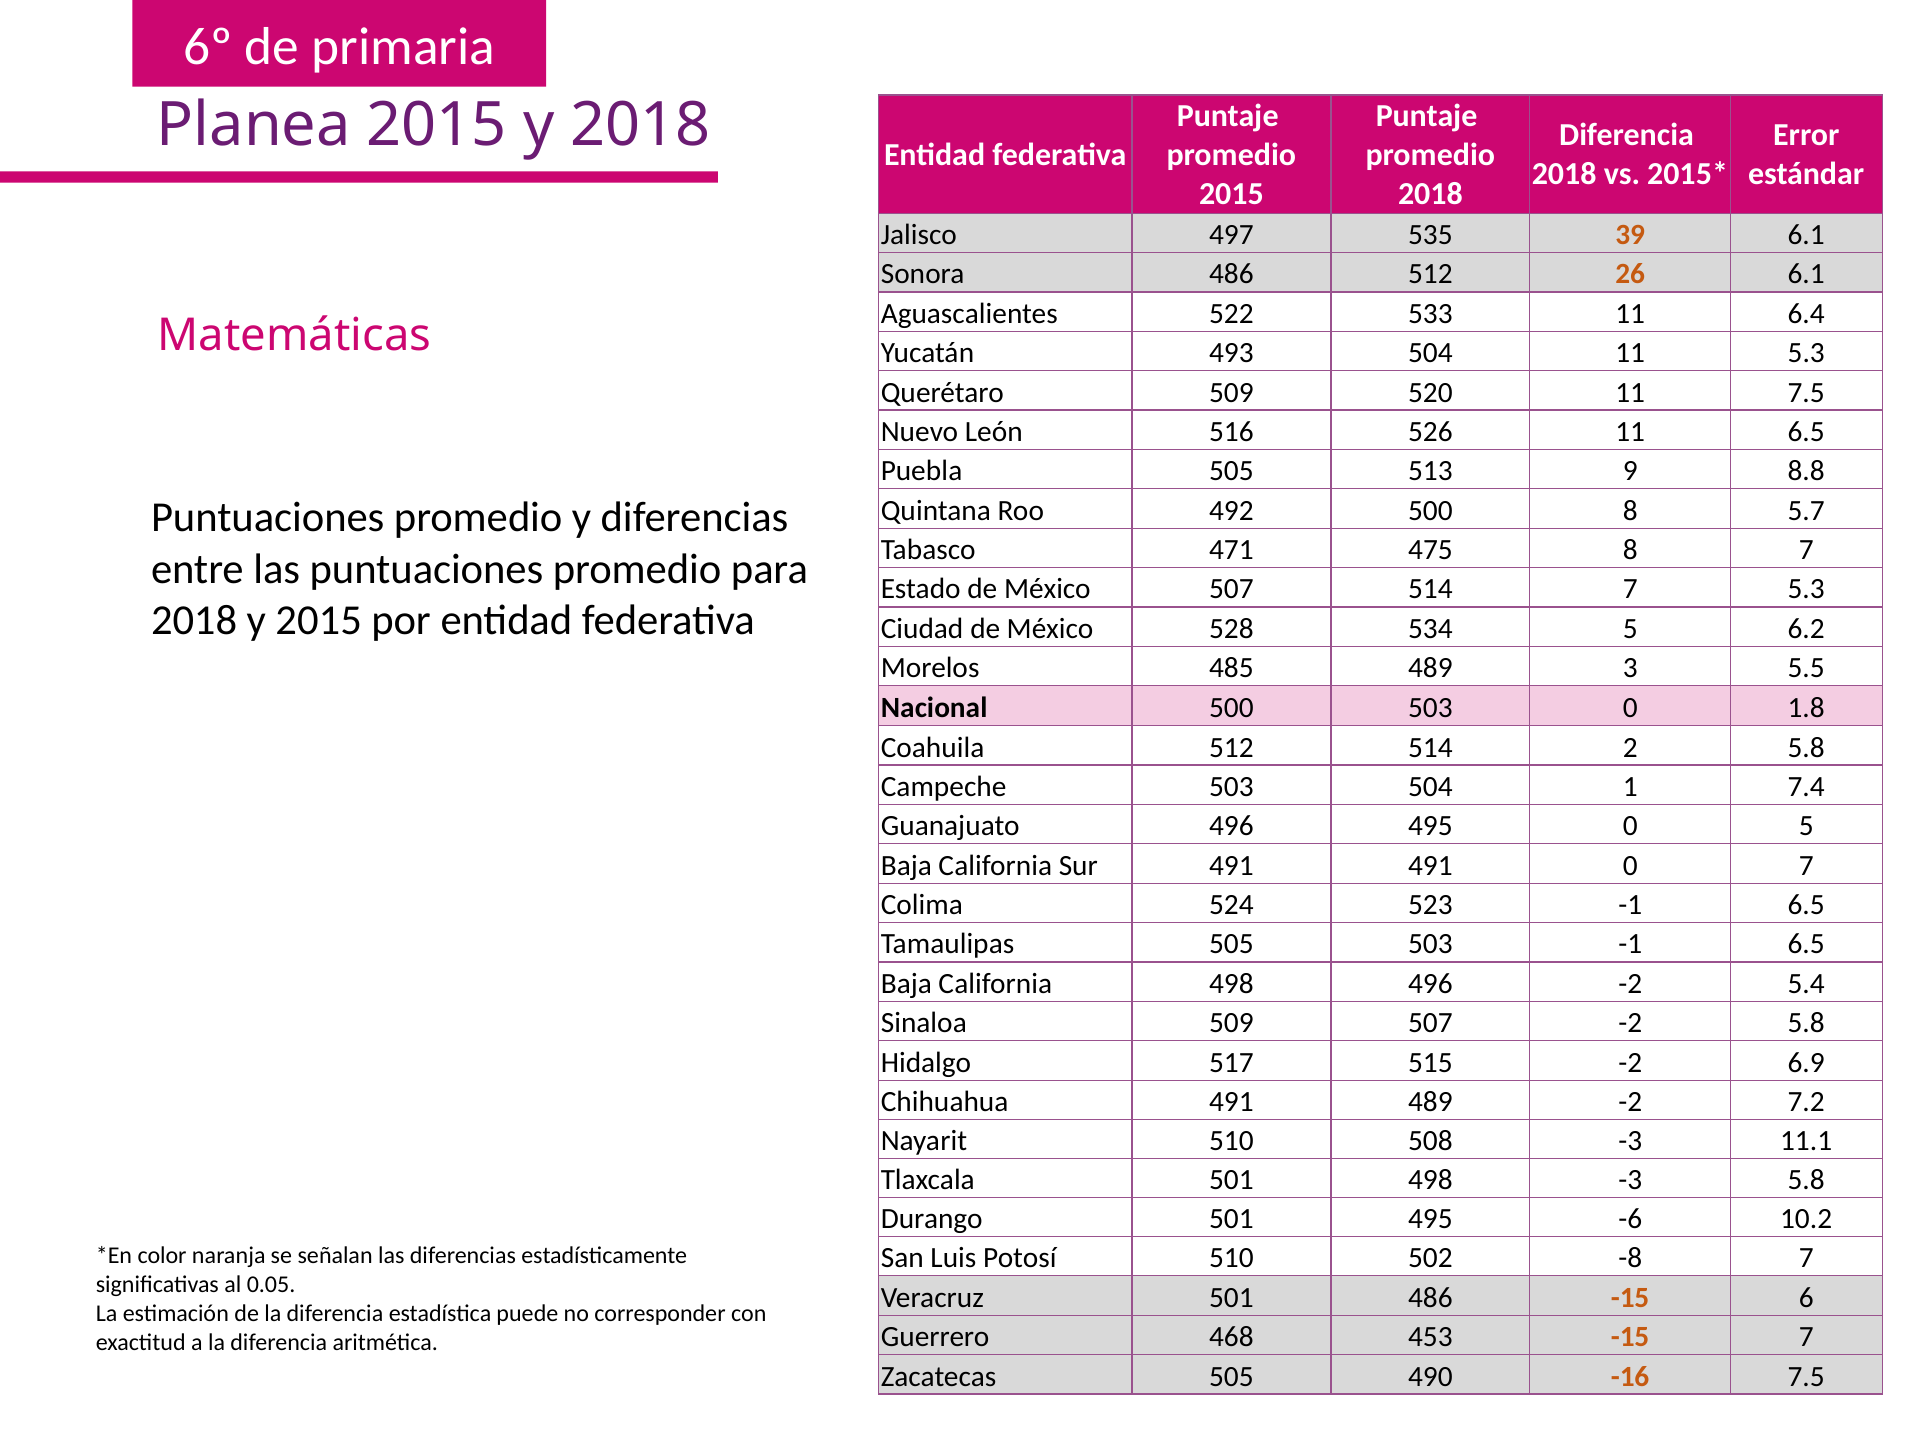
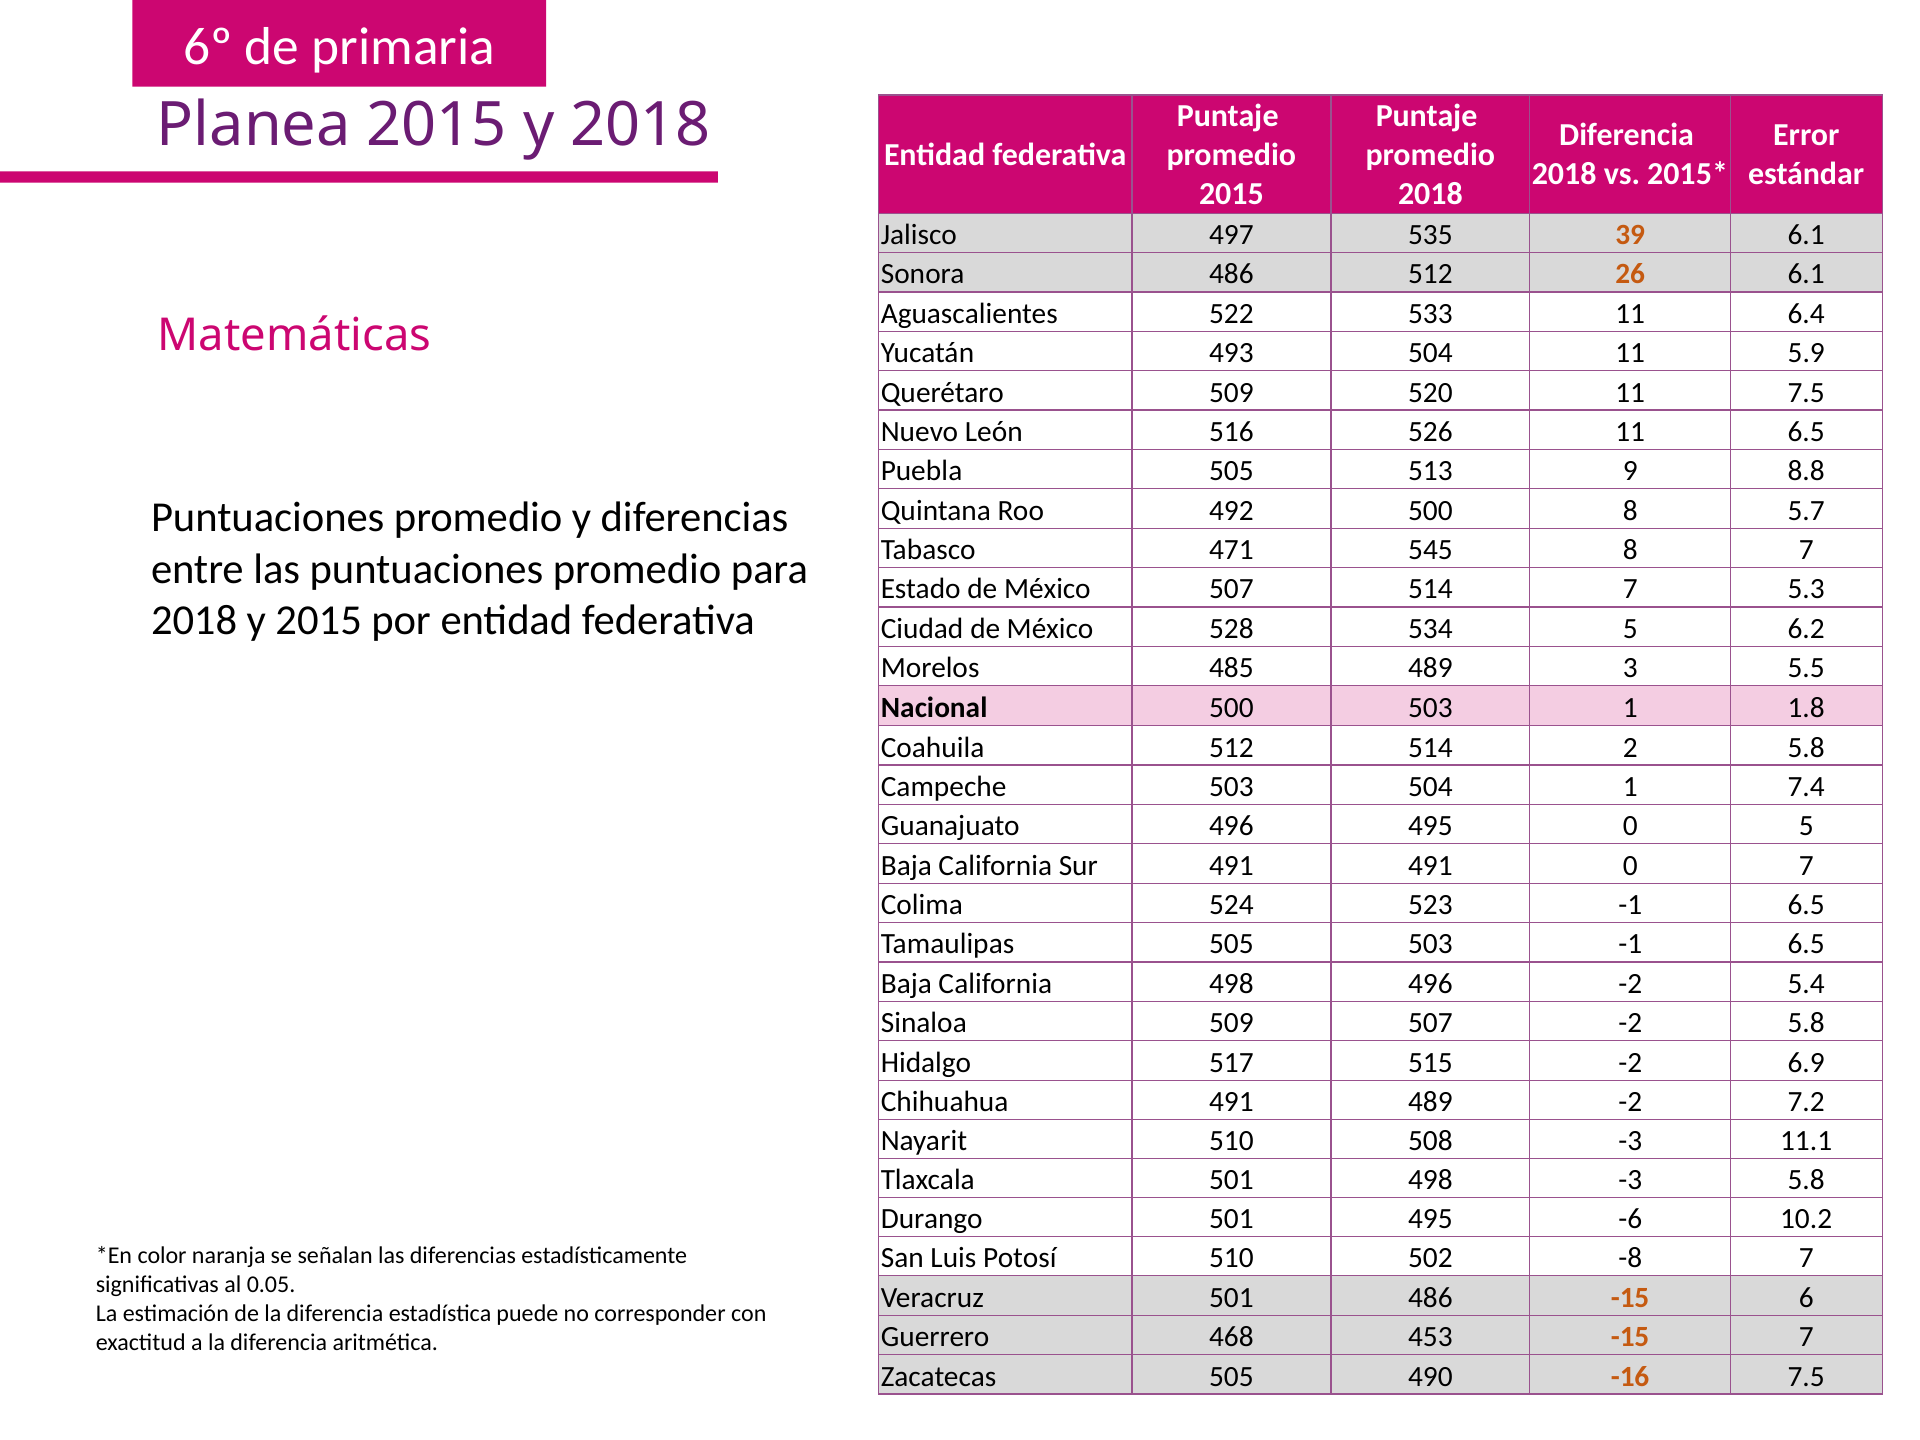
11 5.3: 5.3 -> 5.9 (1806, 353)
475: 475 -> 545 (1430, 550)
503 0: 0 -> 1 (1630, 708)
